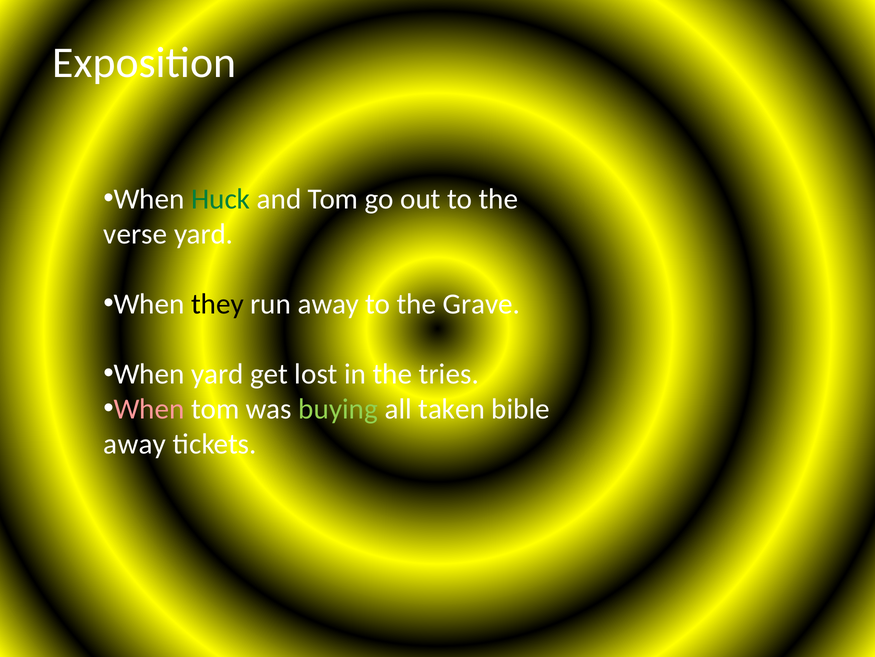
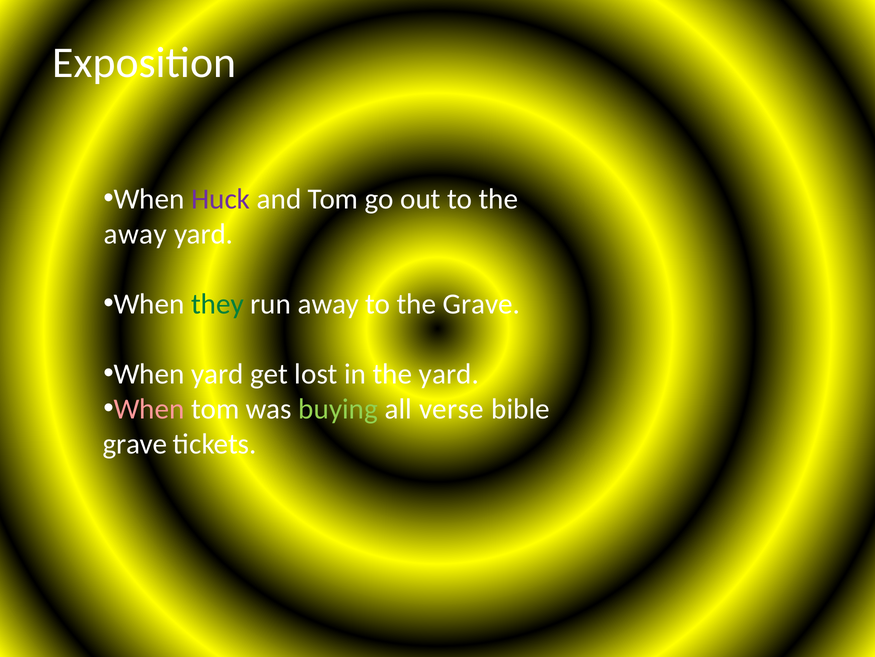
Huck colour: green -> purple (221, 199)
verse: verse -> away (135, 234)
they colour: black -> green (217, 304)
the tries: tries -> yard (449, 374)
taken: taken -> verse (451, 409)
away: away -> grave (135, 444)
